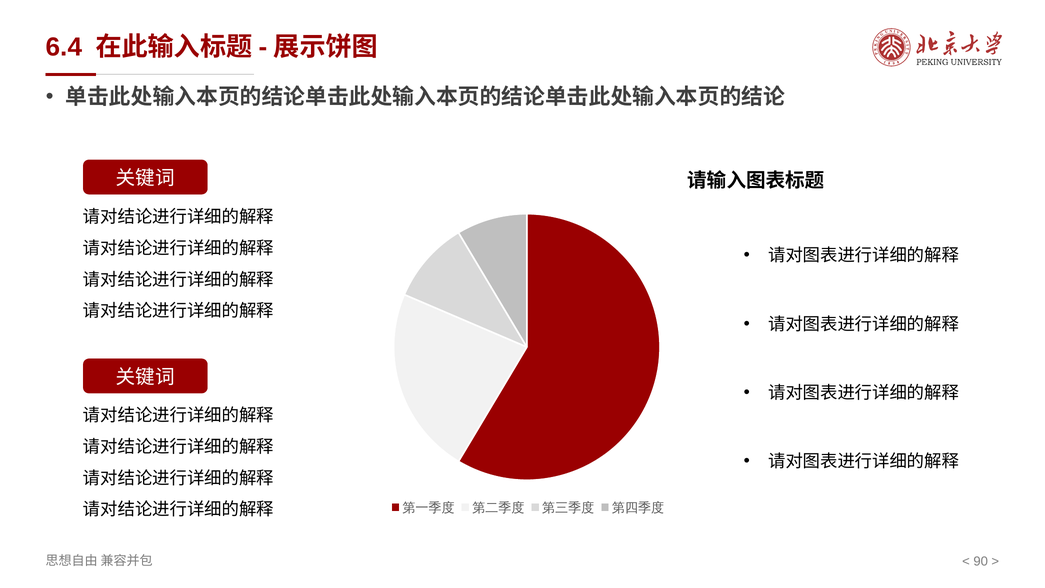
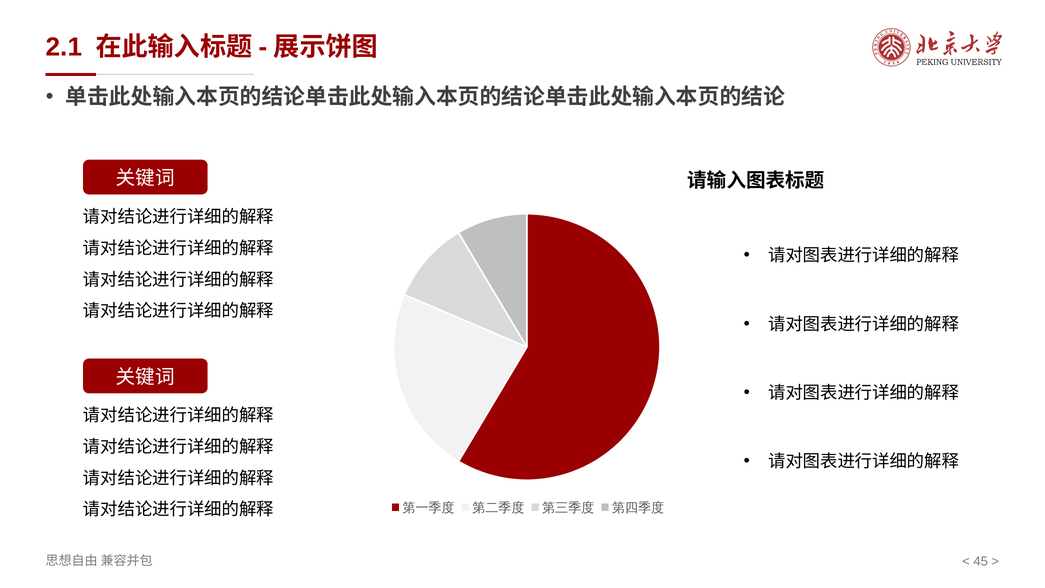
6.4: 6.4 -> 2.1 (64, 47)
90: 90 -> 45 (981, 561)
